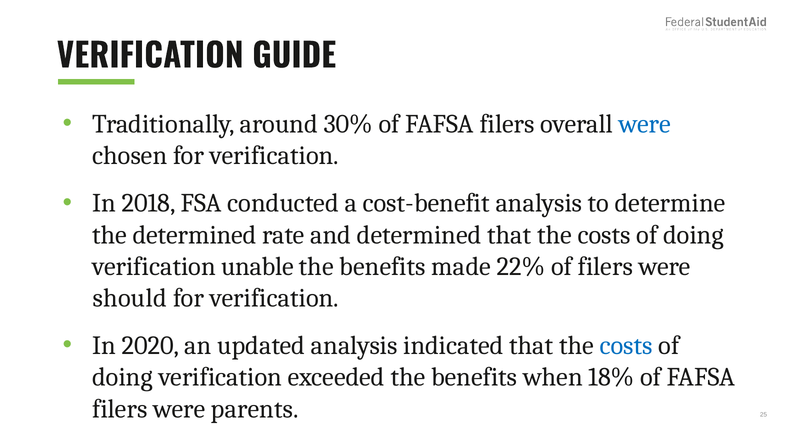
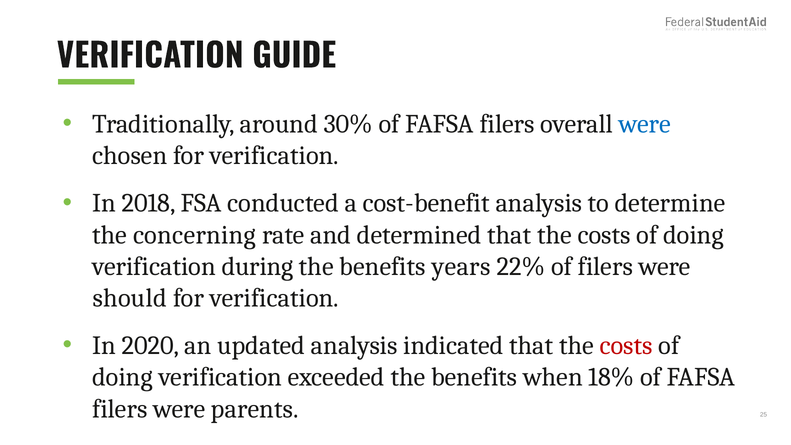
the determined: determined -> concerning (194, 235)
unable: unable -> during (257, 266)
made: made -> years (461, 266)
costs colour: blue -> red (626, 346)
